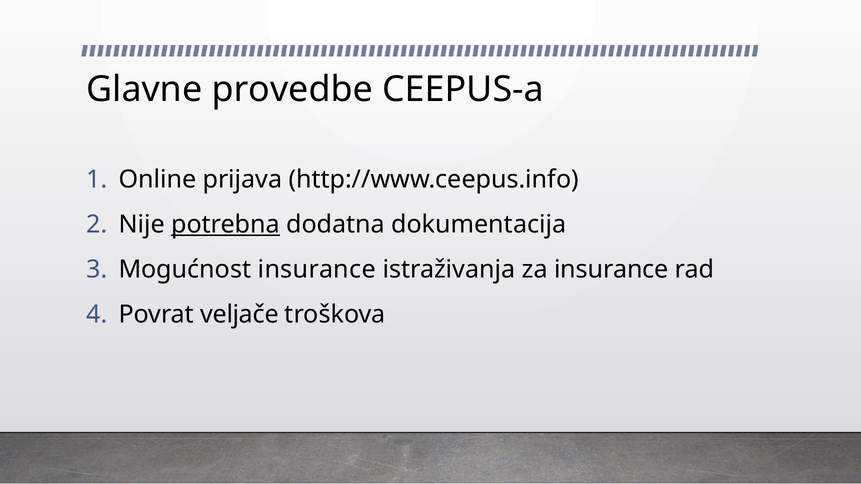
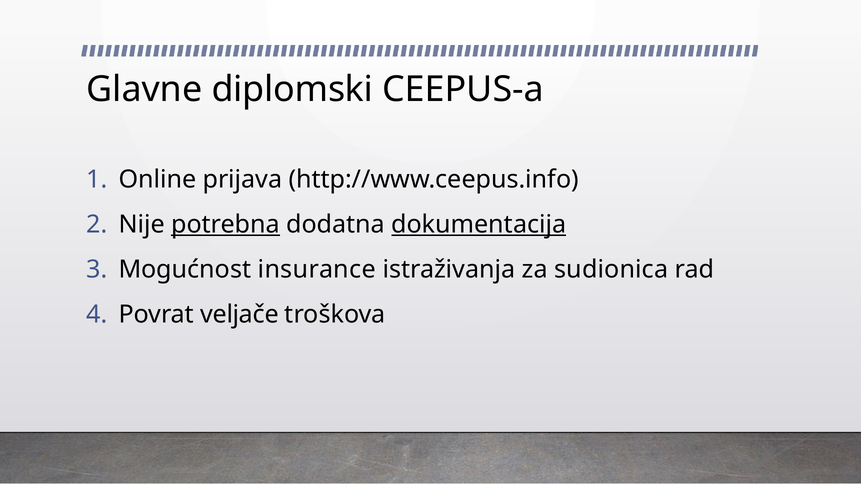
provedbe: provedbe -> diplomski (292, 90)
dokumentacija underline: none -> present (479, 224)
za insurance: insurance -> sudionica (611, 269)
